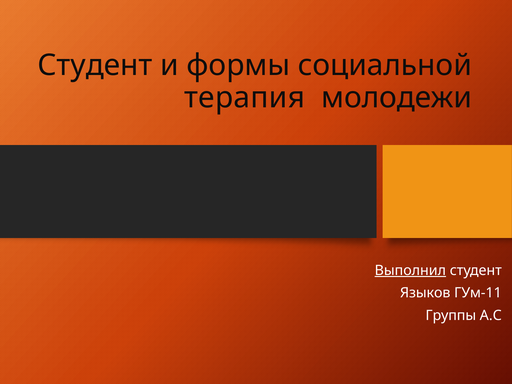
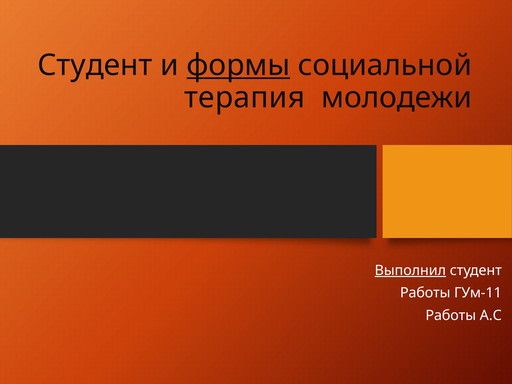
формы underline: none -> present (238, 65)
Языков: Языков -> Работы (425, 293)
Группы: Группы -> Работы (451, 315)
